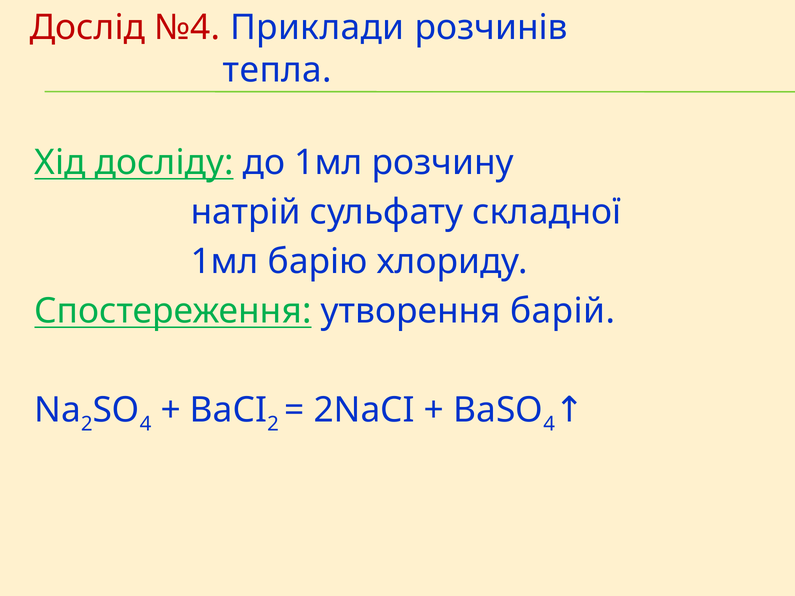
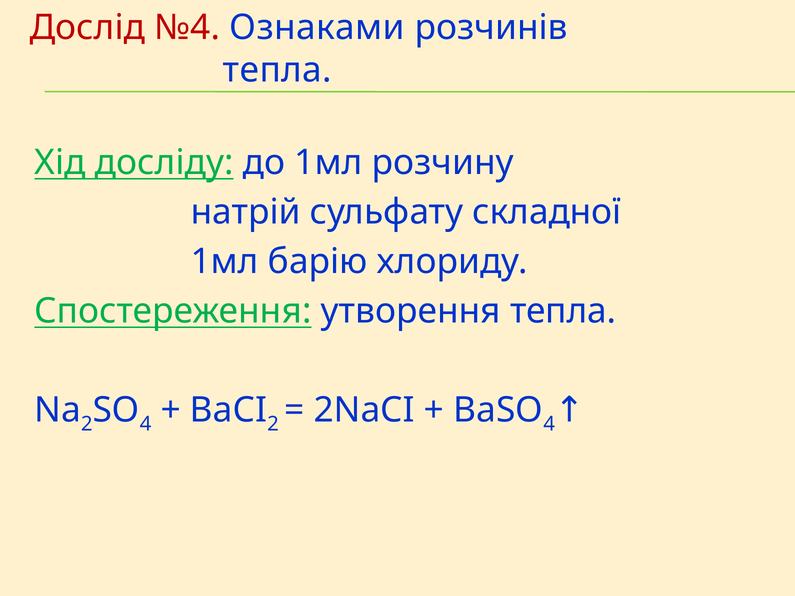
Приклади: Приклади -> Ознаками (317, 28)
утворення барій: барій -> тепла (563, 311)
